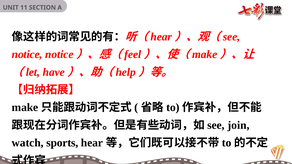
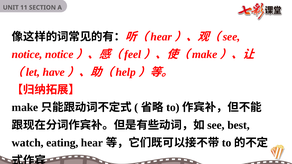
join: join -> best (239, 125)
sports: sports -> eating (62, 143)
